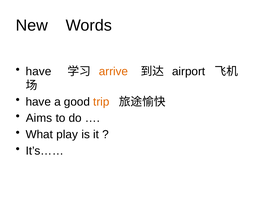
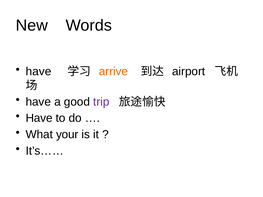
trip colour: orange -> purple (101, 102)
Aims: Aims -> Have (39, 118)
play: play -> your (67, 135)
